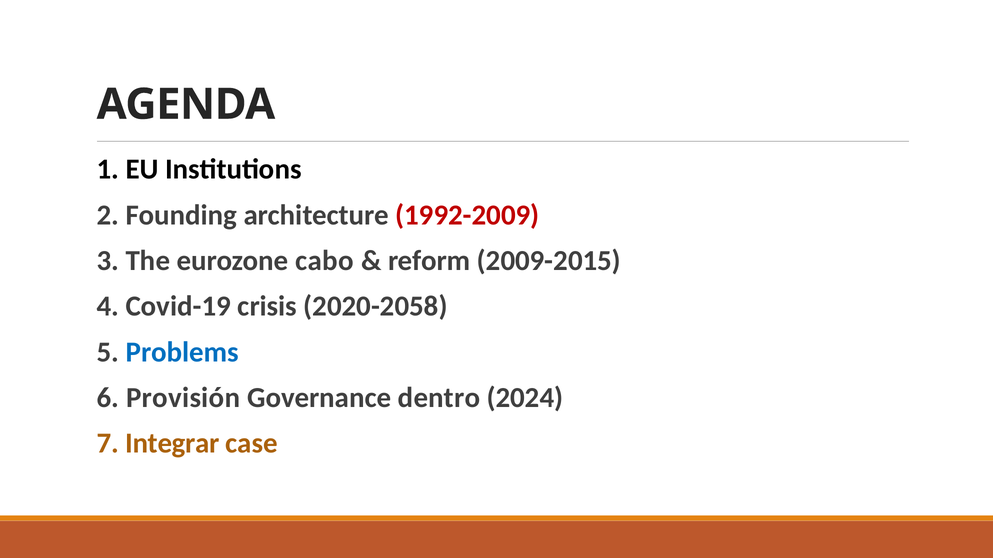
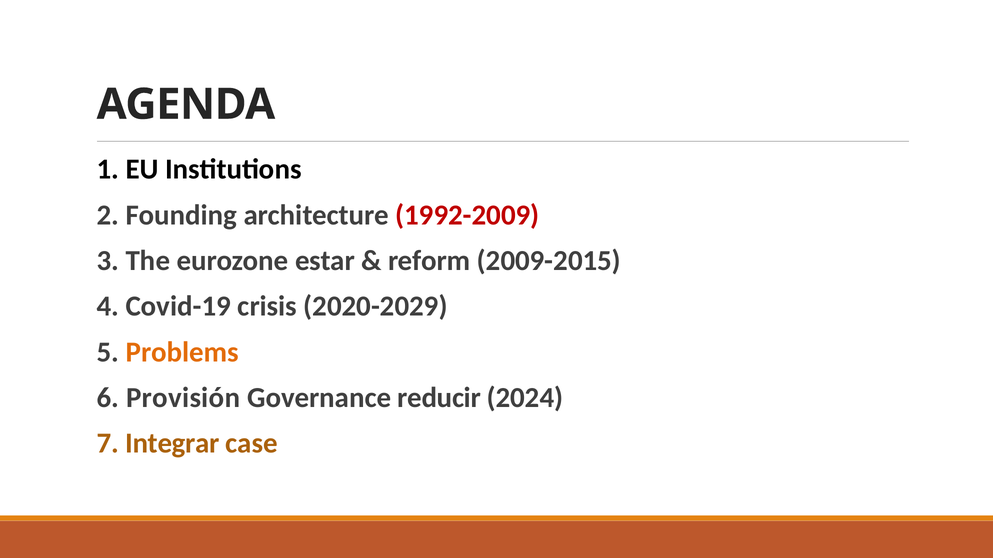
cabo: cabo -> estar (325, 261)
2020-2058: 2020-2058 -> 2020-2029 (376, 307)
Problems colour: blue -> orange (182, 352)
dentro: dentro -> reducir (439, 398)
